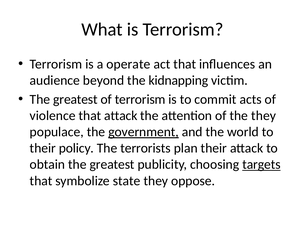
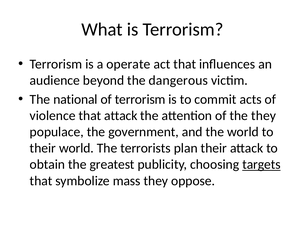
kidnapping: kidnapping -> dangerous (178, 80)
greatest: greatest -> national (75, 99)
government underline: present -> none (144, 132)
their policy: policy -> world (76, 148)
state: state -> mass (127, 181)
